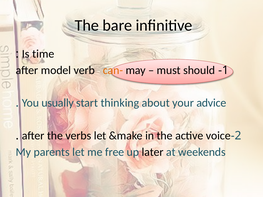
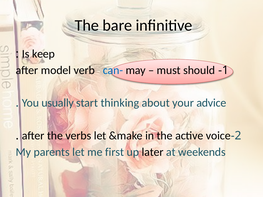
time: time -> keep (43, 54)
can- colour: orange -> blue (113, 70)
free: free -> first (115, 152)
